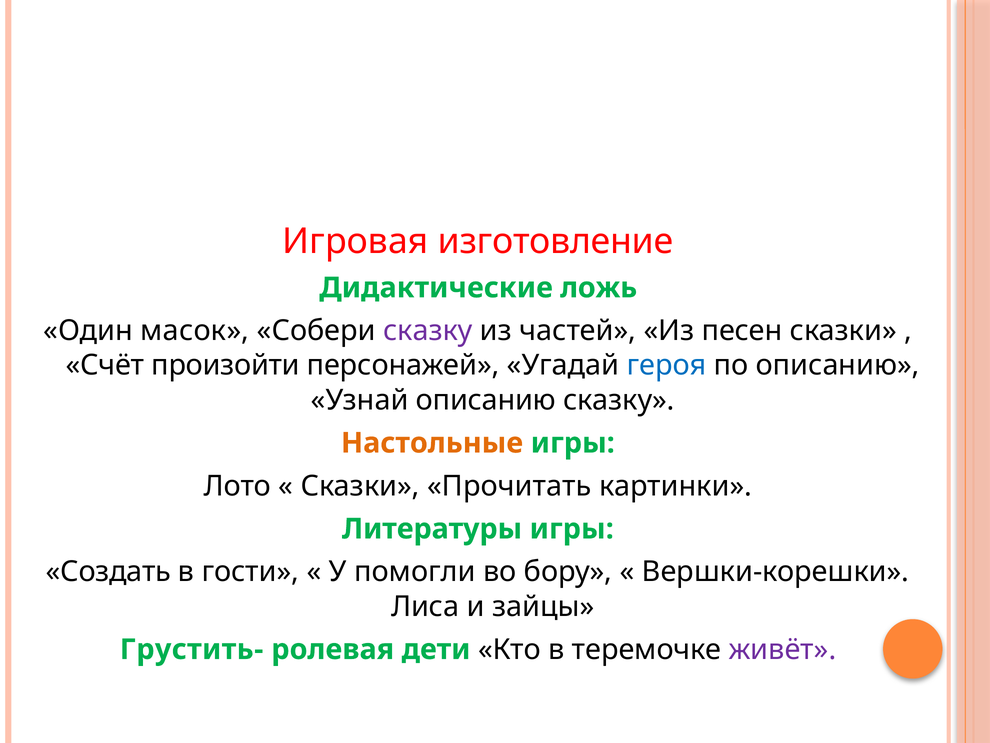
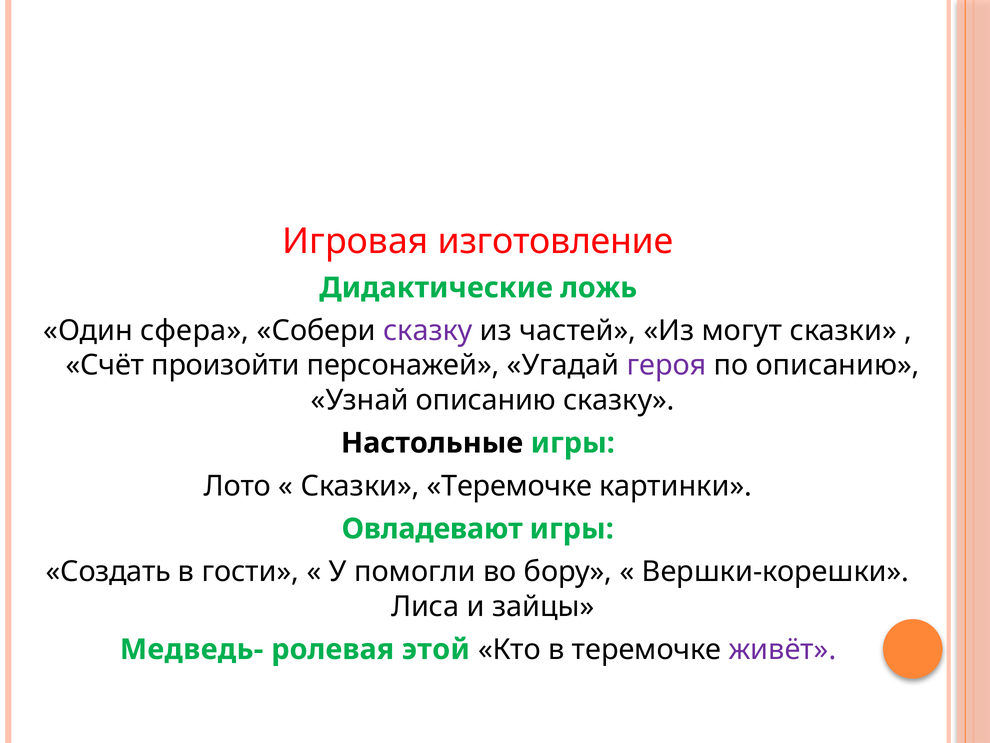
масок: масок -> сфера (195, 331)
песен: песен -> могут (742, 331)
героя colour: blue -> purple (666, 365)
Настольные colour: orange -> black (432, 443)
Сказки Прочитать: Прочитать -> Теремочке (510, 486)
Литературы: Литературы -> Овладевают (432, 529)
Грустить-: Грустить- -> Медведь- (191, 649)
дети: дети -> этой (436, 649)
